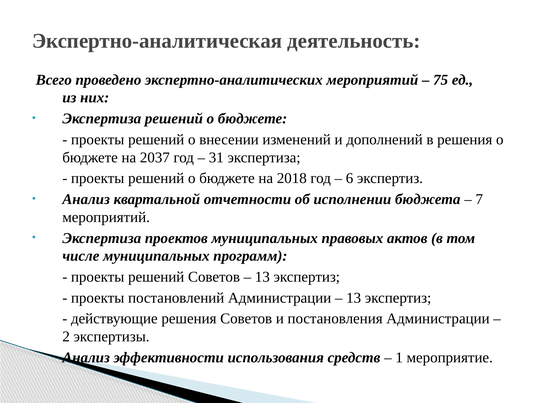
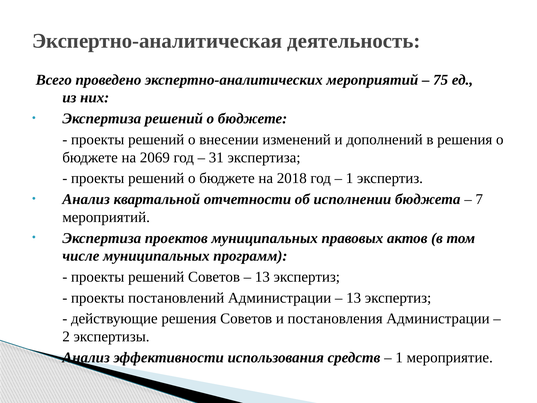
2037: 2037 -> 2069 (155, 157)
6: 6 -> 1 (350, 178)
